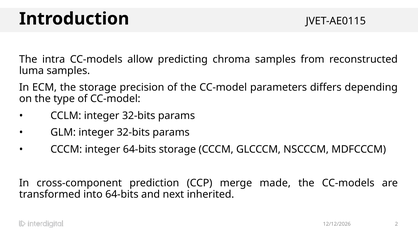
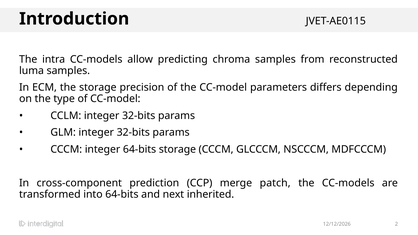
made: made -> patch (275, 183)
